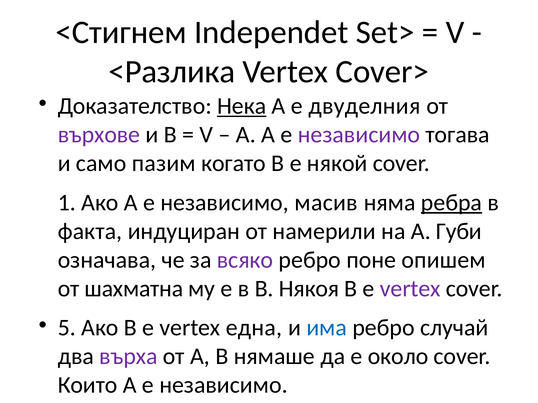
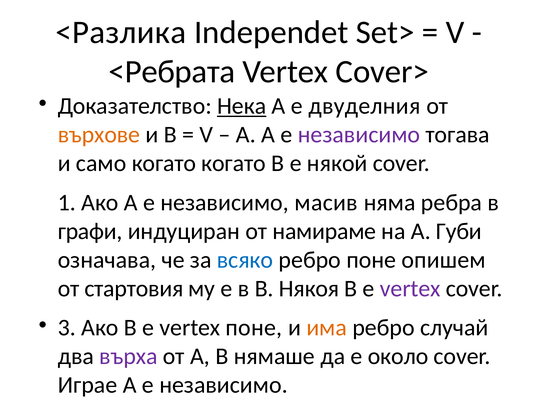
<Стигнем: <Стигнем -> <Разлика (121, 32)
<Разлика: <Разлика -> <Ребрата (172, 72)
върхове colour: purple -> orange (99, 135)
само пазим: пазим -> когато (164, 164)
ребра underline: present -> none (451, 203)
факта: факта -> графи (90, 231)
намерили: намерили -> намираме (324, 231)
всяко colour: purple -> blue (245, 260)
шахматна: шахматна -> стартовия (134, 289)
5: 5 -> 3 (67, 328)
vertex една: една -> поне (254, 328)
има colour: blue -> orange (327, 328)
Които: Които -> Играе (88, 386)
